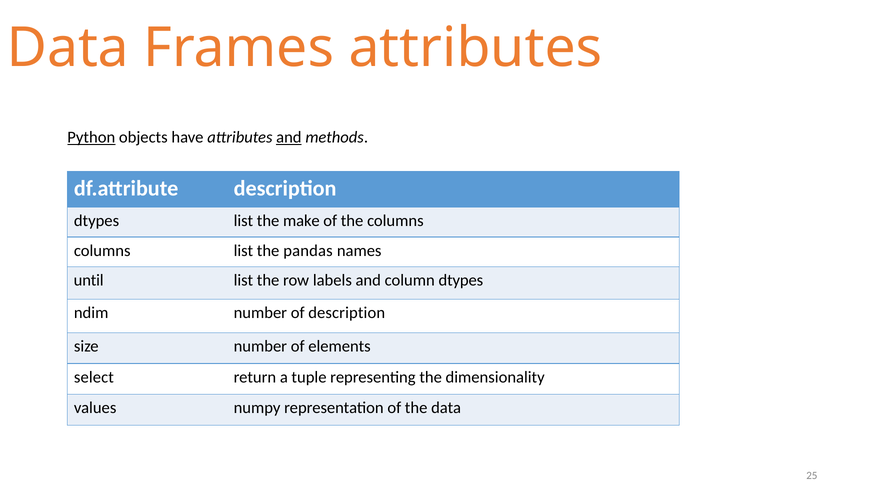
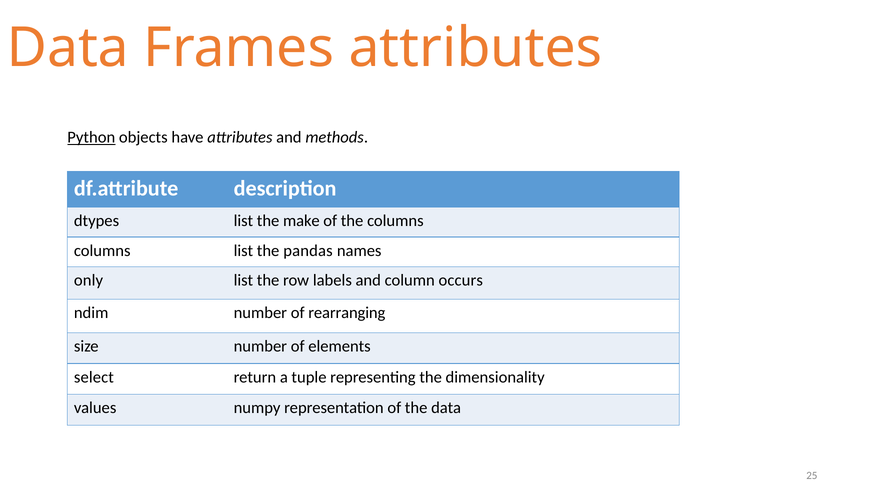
and underline: present -> none (289, 137)
until: until -> only (89, 280)
column dtypes: dtypes -> occurs (461, 280)
of description: description -> rearranging (347, 313)
